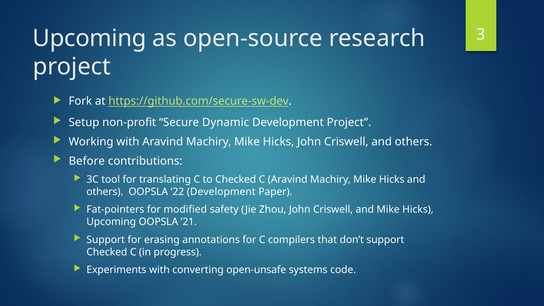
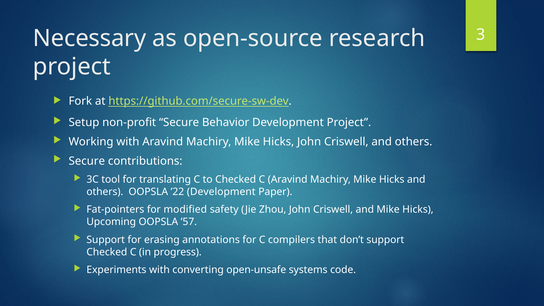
Upcoming: Upcoming -> Necessary (90, 38)
Dynamic: Dynamic -> Behavior (226, 122)
Before: Before -> Secure (87, 161)
’21: ’21 -> ’57 (189, 222)
